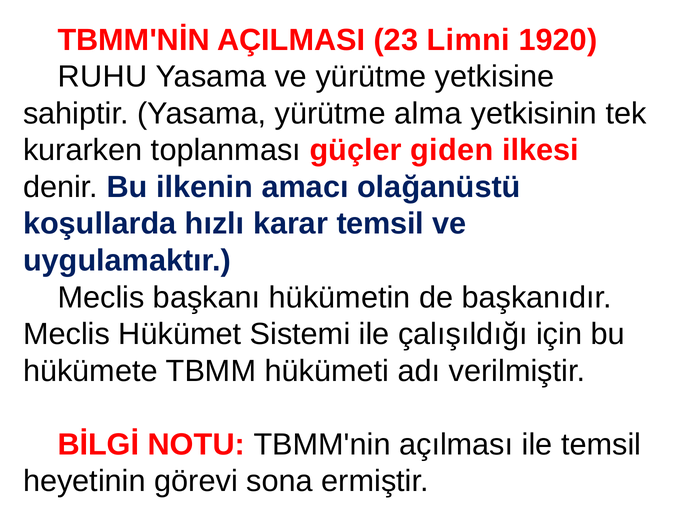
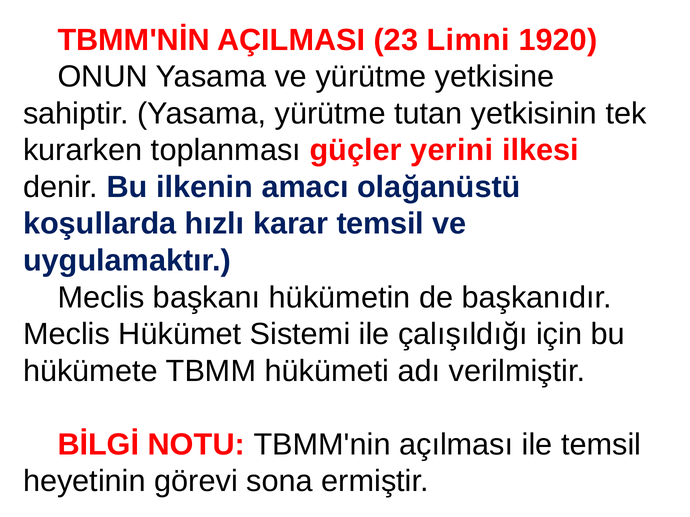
RUHU: RUHU -> ONUN (103, 77)
alma: alma -> tutan (428, 114)
giden: giden -> yerini (452, 150)
